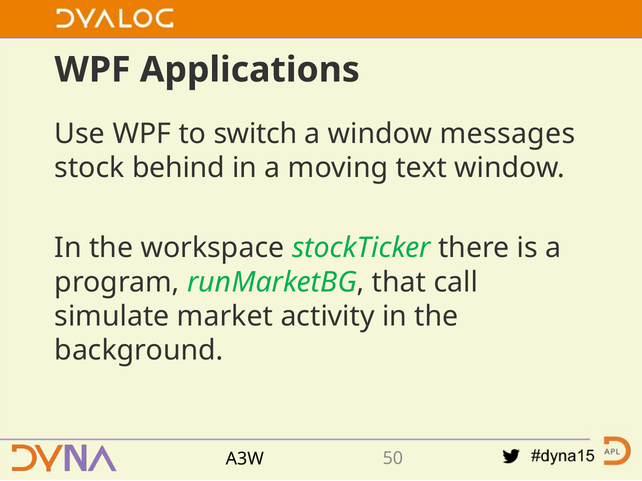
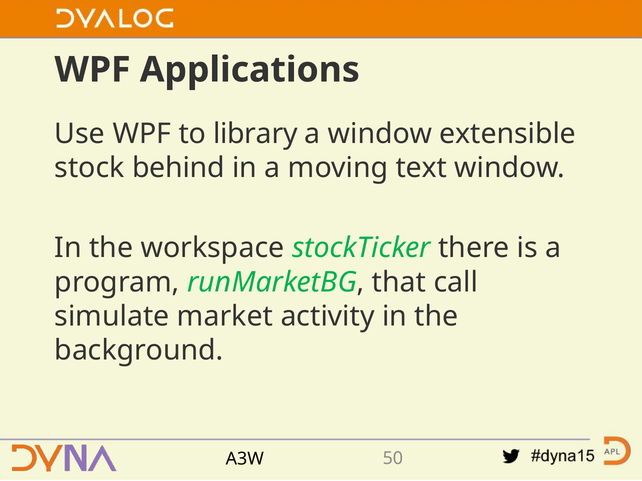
switch: switch -> library (255, 134)
messages: messages -> extensible (508, 134)
